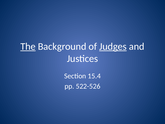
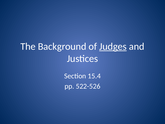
The underline: present -> none (28, 46)
